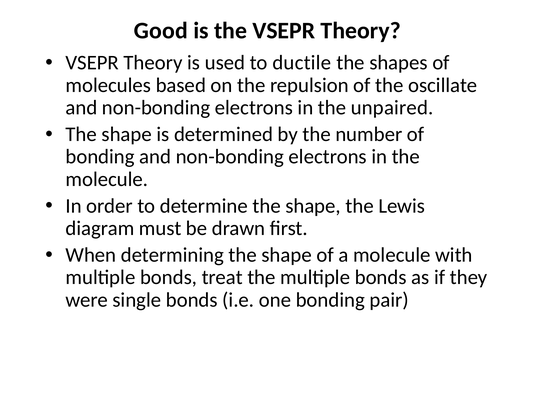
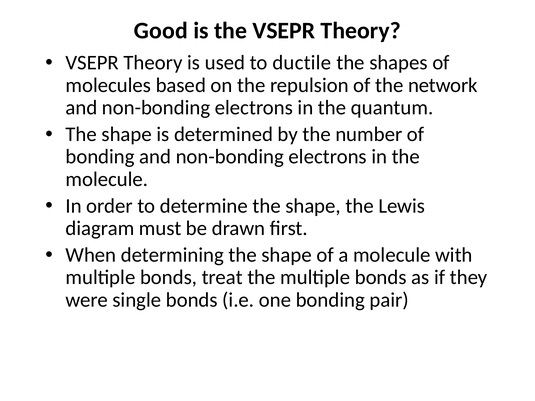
oscillate: oscillate -> network (443, 85)
unpaired: unpaired -> quantum (392, 108)
